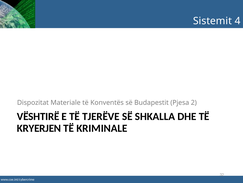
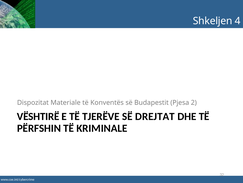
Sistemit: Sistemit -> Shkeljen (213, 21)
SHKALLA: SHKALLA -> DREJTAT (155, 116)
KRYERJEN: KRYERJEN -> PËRFSHIN (39, 128)
